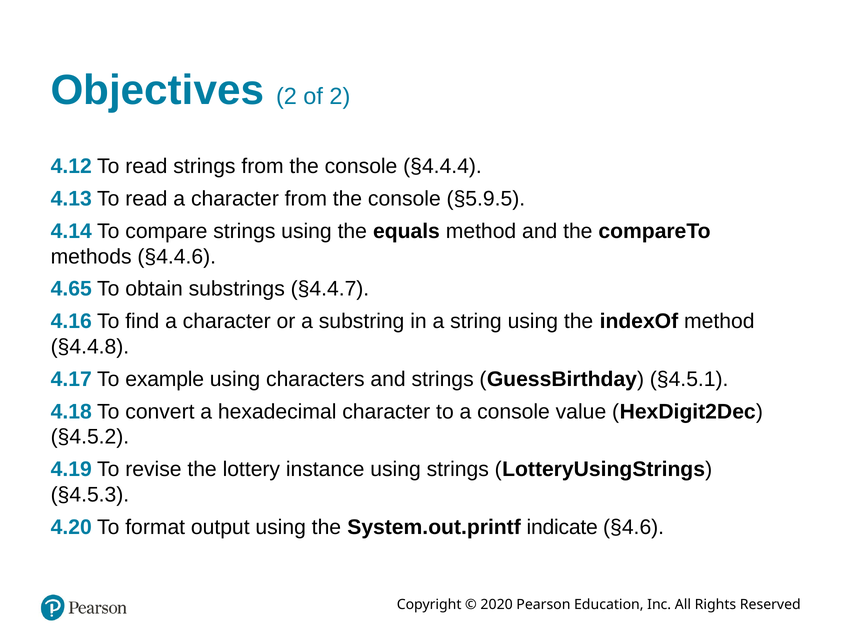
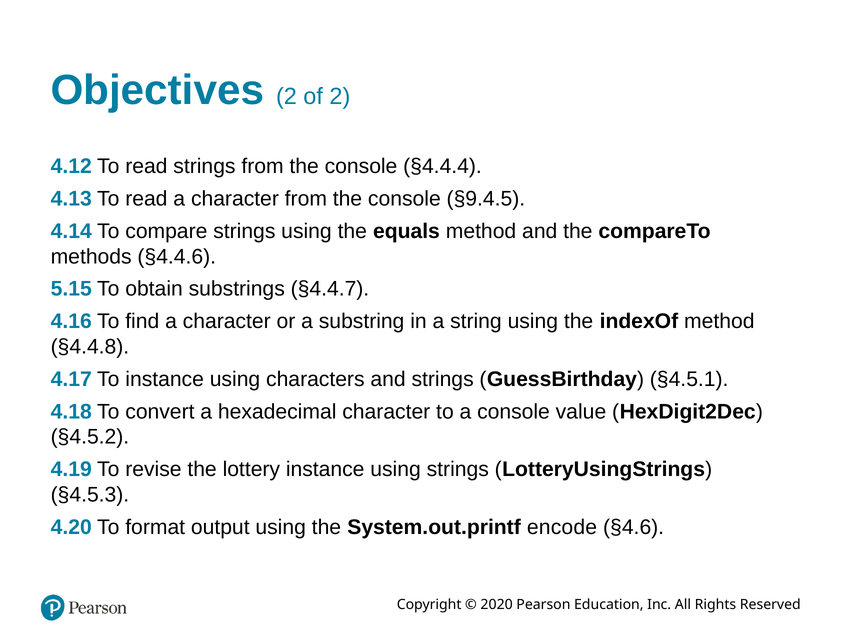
§5.9.5: §5.9.5 -> §9.4.5 (486, 199)
4.65: 4.65 -> 5.15 (71, 289)
To example: example -> instance (165, 379)
indicate: indicate -> encode (562, 527)
